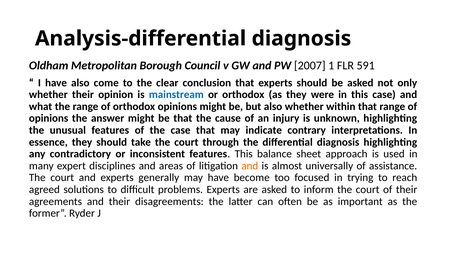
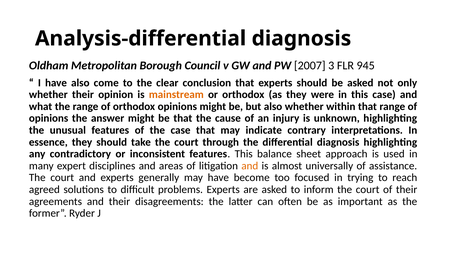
1: 1 -> 3 (331, 66)
591: 591 -> 945 (366, 66)
mainstream colour: blue -> orange (176, 95)
